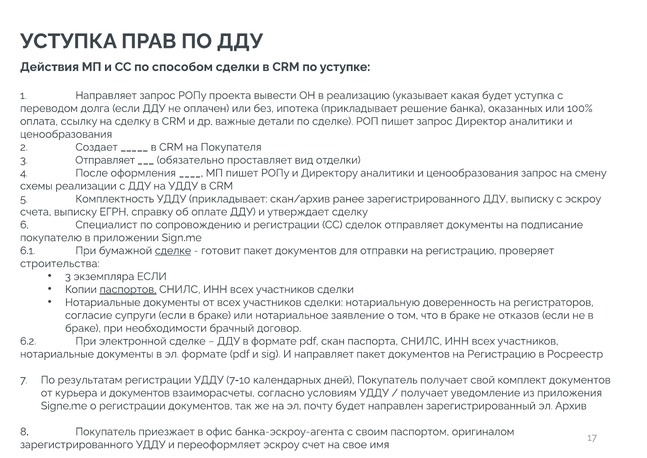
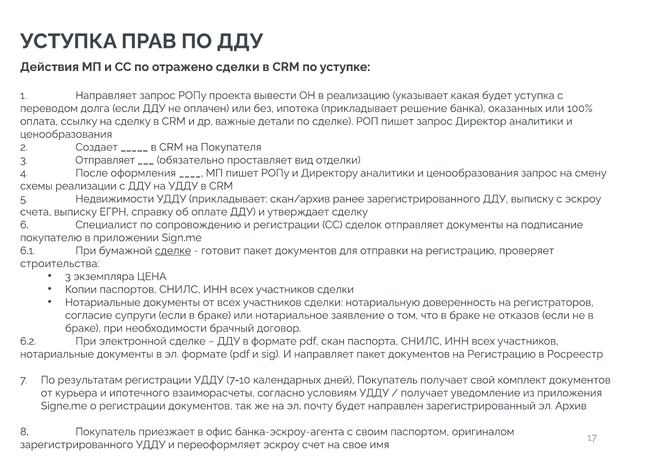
способом: способом -> отражено (182, 67)
Комплектность: Комплектность -> Недвижимости (115, 199)
экземпляра ЕСЛИ: ЕСЛИ -> ЦЕНА (152, 276)
паспортов underline: present -> none (128, 289)
и документов: документов -> ипотечного (139, 392)
